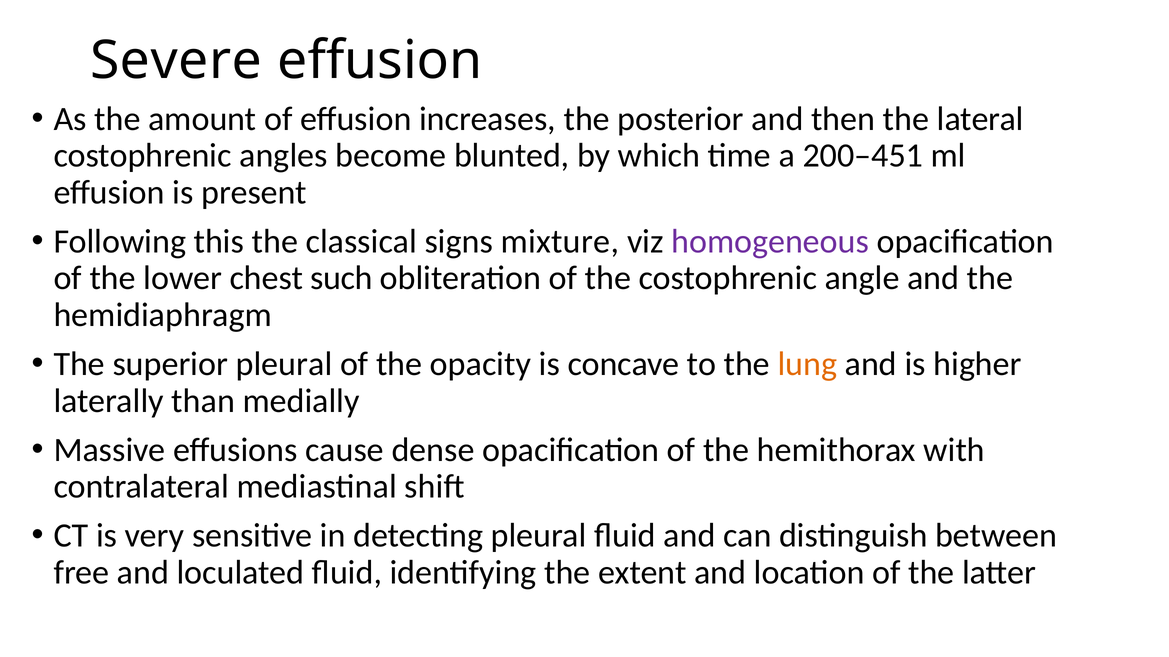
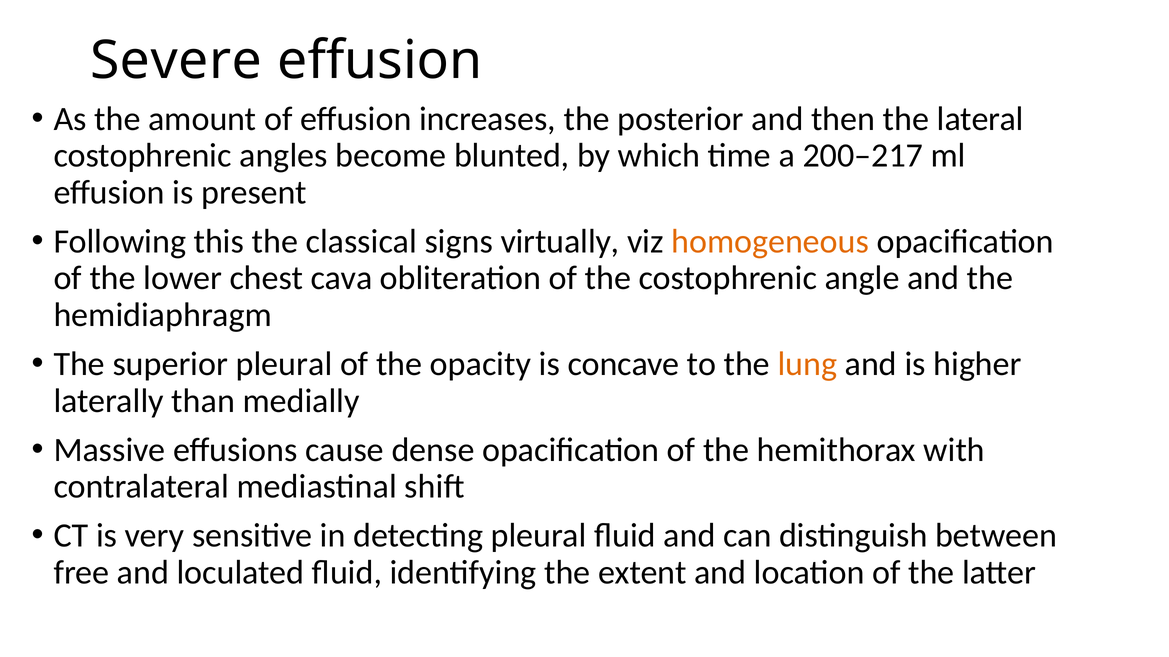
200–451: 200–451 -> 200–217 (863, 156)
mixture: mixture -> virtually (560, 242)
homogeneous colour: purple -> orange (770, 242)
such: such -> cava (342, 278)
